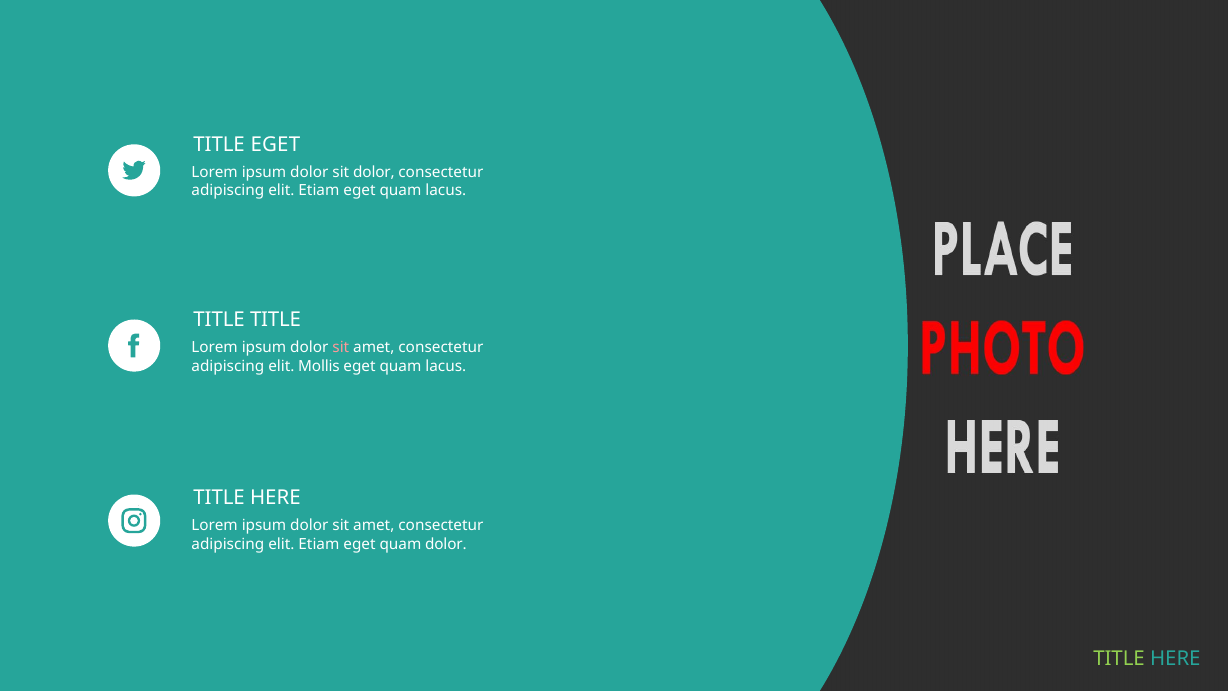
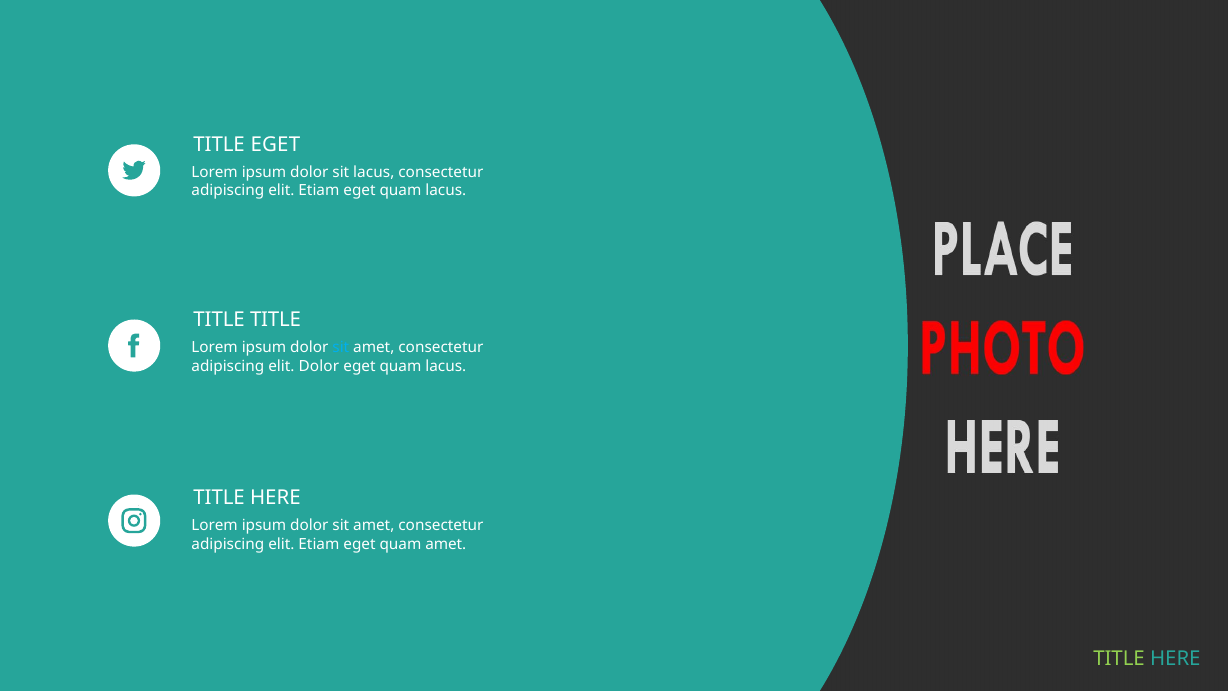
sit dolor: dolor -> lacus (374, 172)
sit colour: pink -> light blue (341, 347)
elit Mollis: Mollis -> Dolor (319, 366)
quam dolor: dolor -> amet (446, 544)
